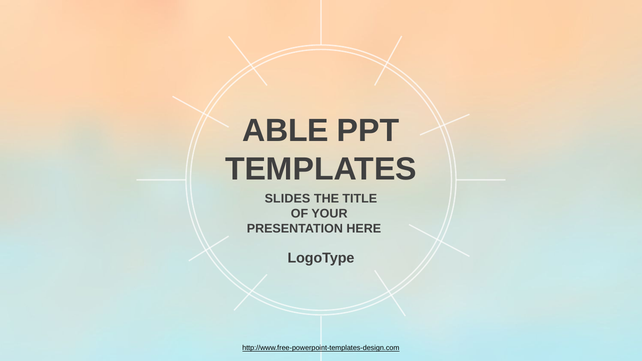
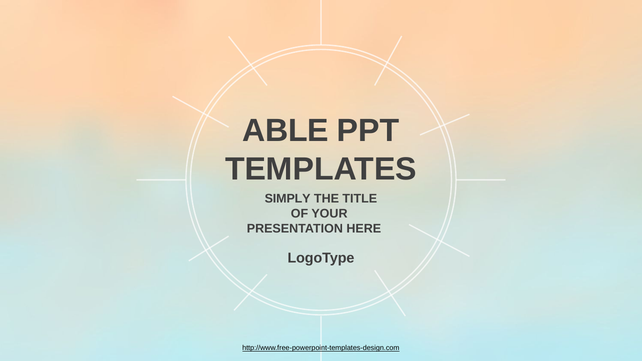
SLIDES: SLIDES -> SIMPLY (288, 199)
